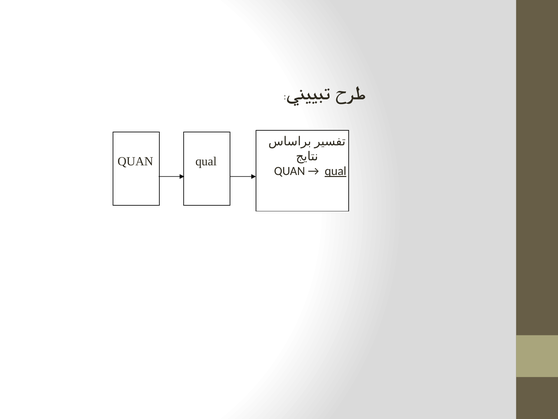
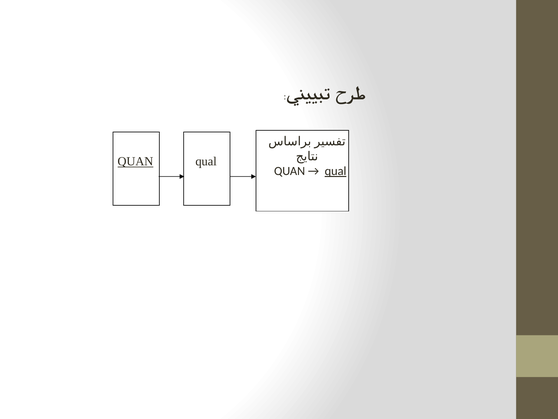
QUAN underline: none -> present (135, 161)
